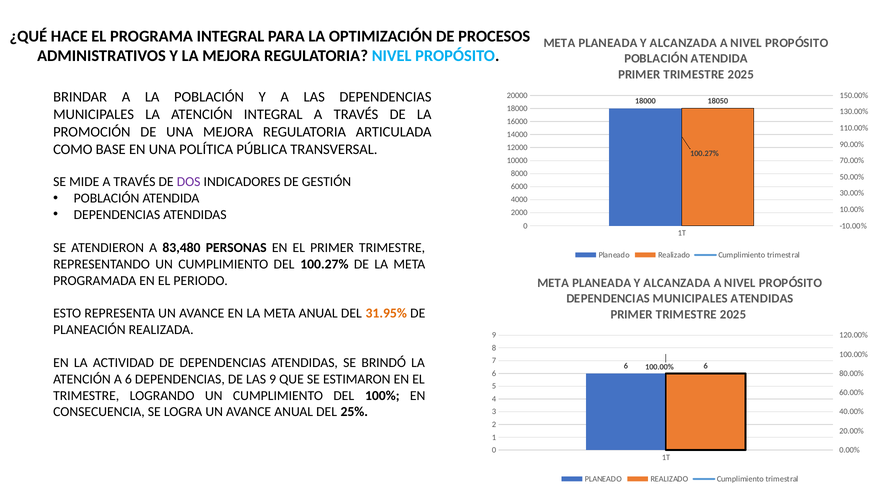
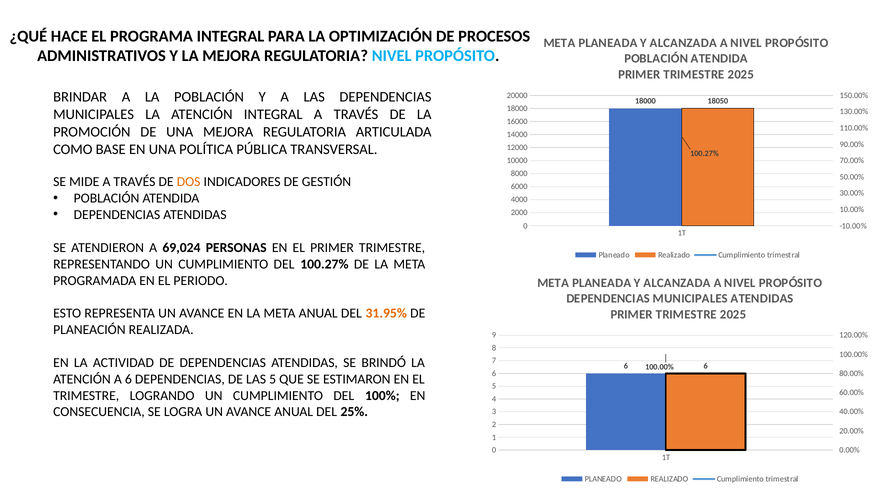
DOS colour: purple -> orange (189, 182)
83,480: 83,480 -> 69,024 (181, 247)
LAS 9: 9 -> 5 (273, 379)
